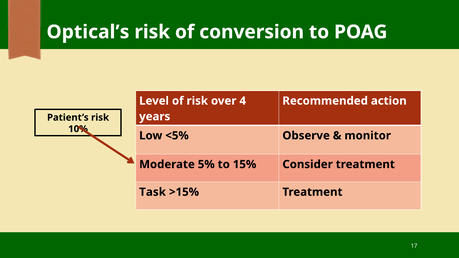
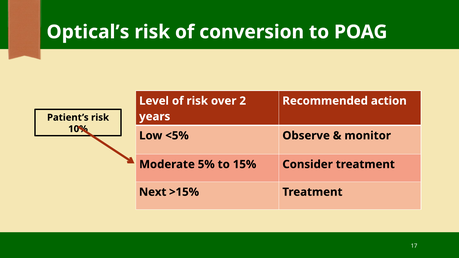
4: 4 -> 2 (243, 101)
Task: Task -> Next (153, 192)
